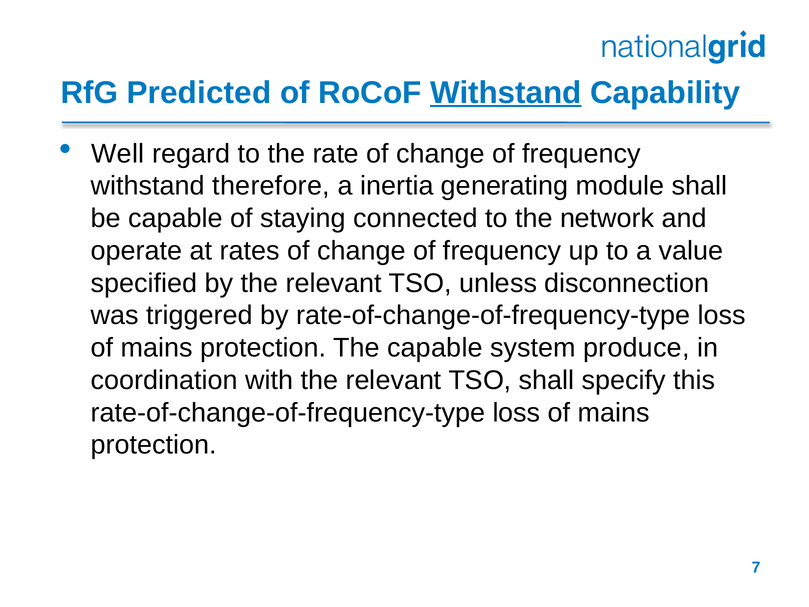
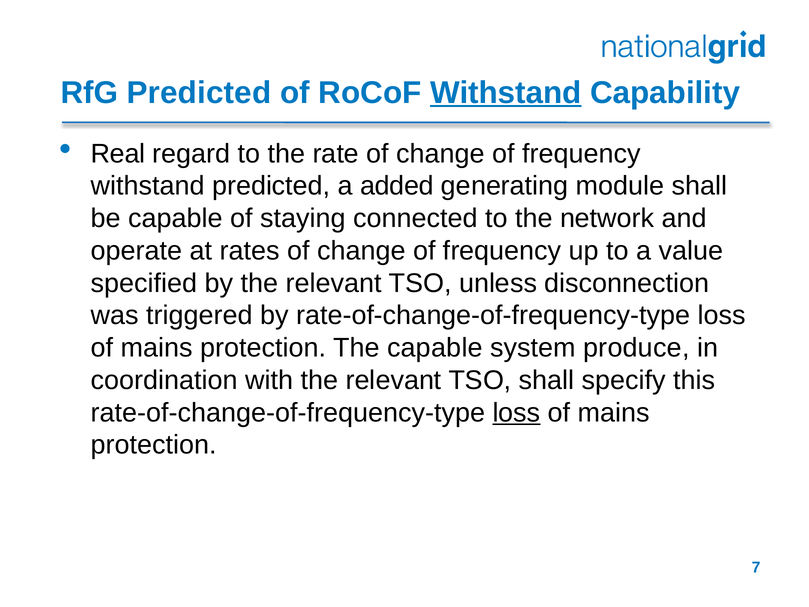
Well: Well -> Real (118, 154)
withstand therefore: therefore -> predicted (271, 186)
inertia: inertia -> added (397, 186)
loss underline: none -> present (516, 412)
